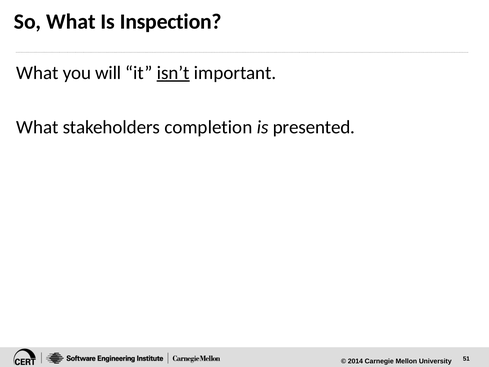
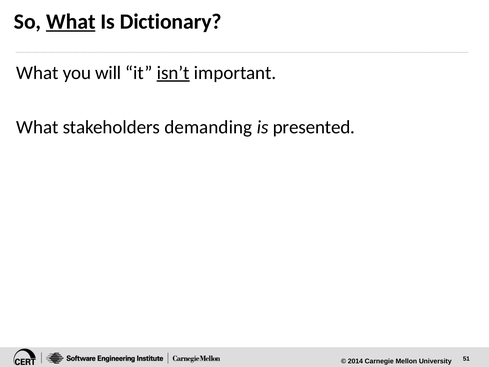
What underline: none -> present (71, 22)
Inspection: Inspection -> Dictionary (171, 22)
completion: completion -> demanding (208, 127)
